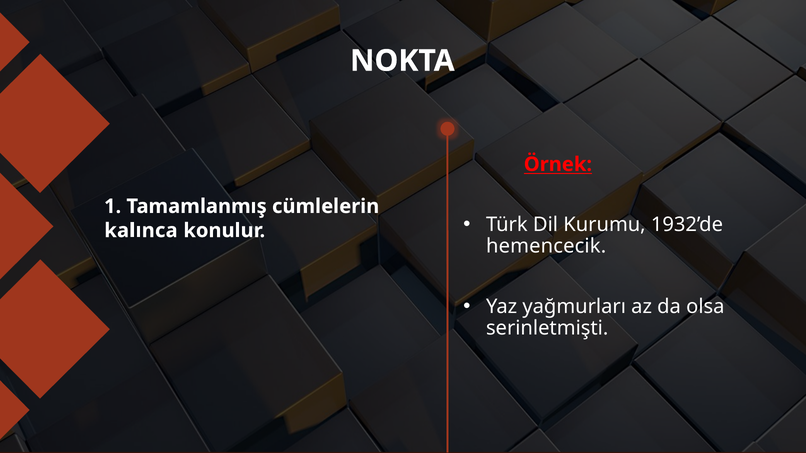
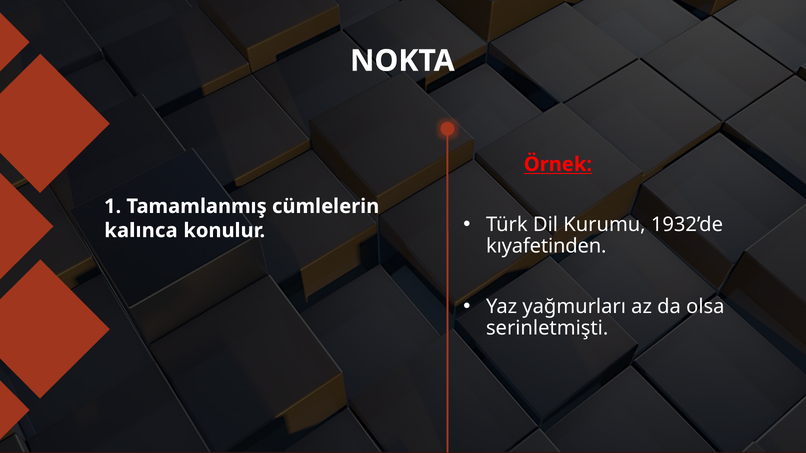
hemencecik: hemencecik -> kıyafetinden (546, 247)
